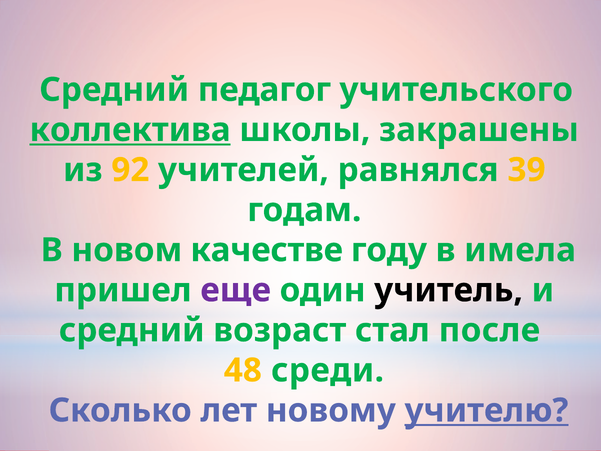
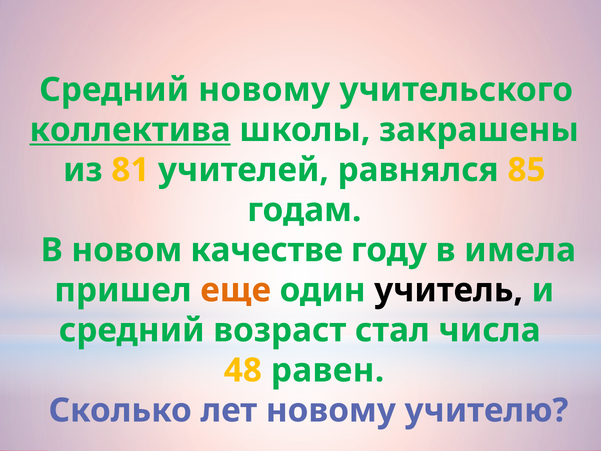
Средний педагог: педагог -> новому (264, 90)
92: 92 -> 81 (130, 170)
39: 39 -> 85 (527, 170)
еще colour: purple -> orange (236, 290)
после: после -> числа (490, 330)
среди: среди -> равен (327, 370)
учителю underline: present -> none (486, 410)
